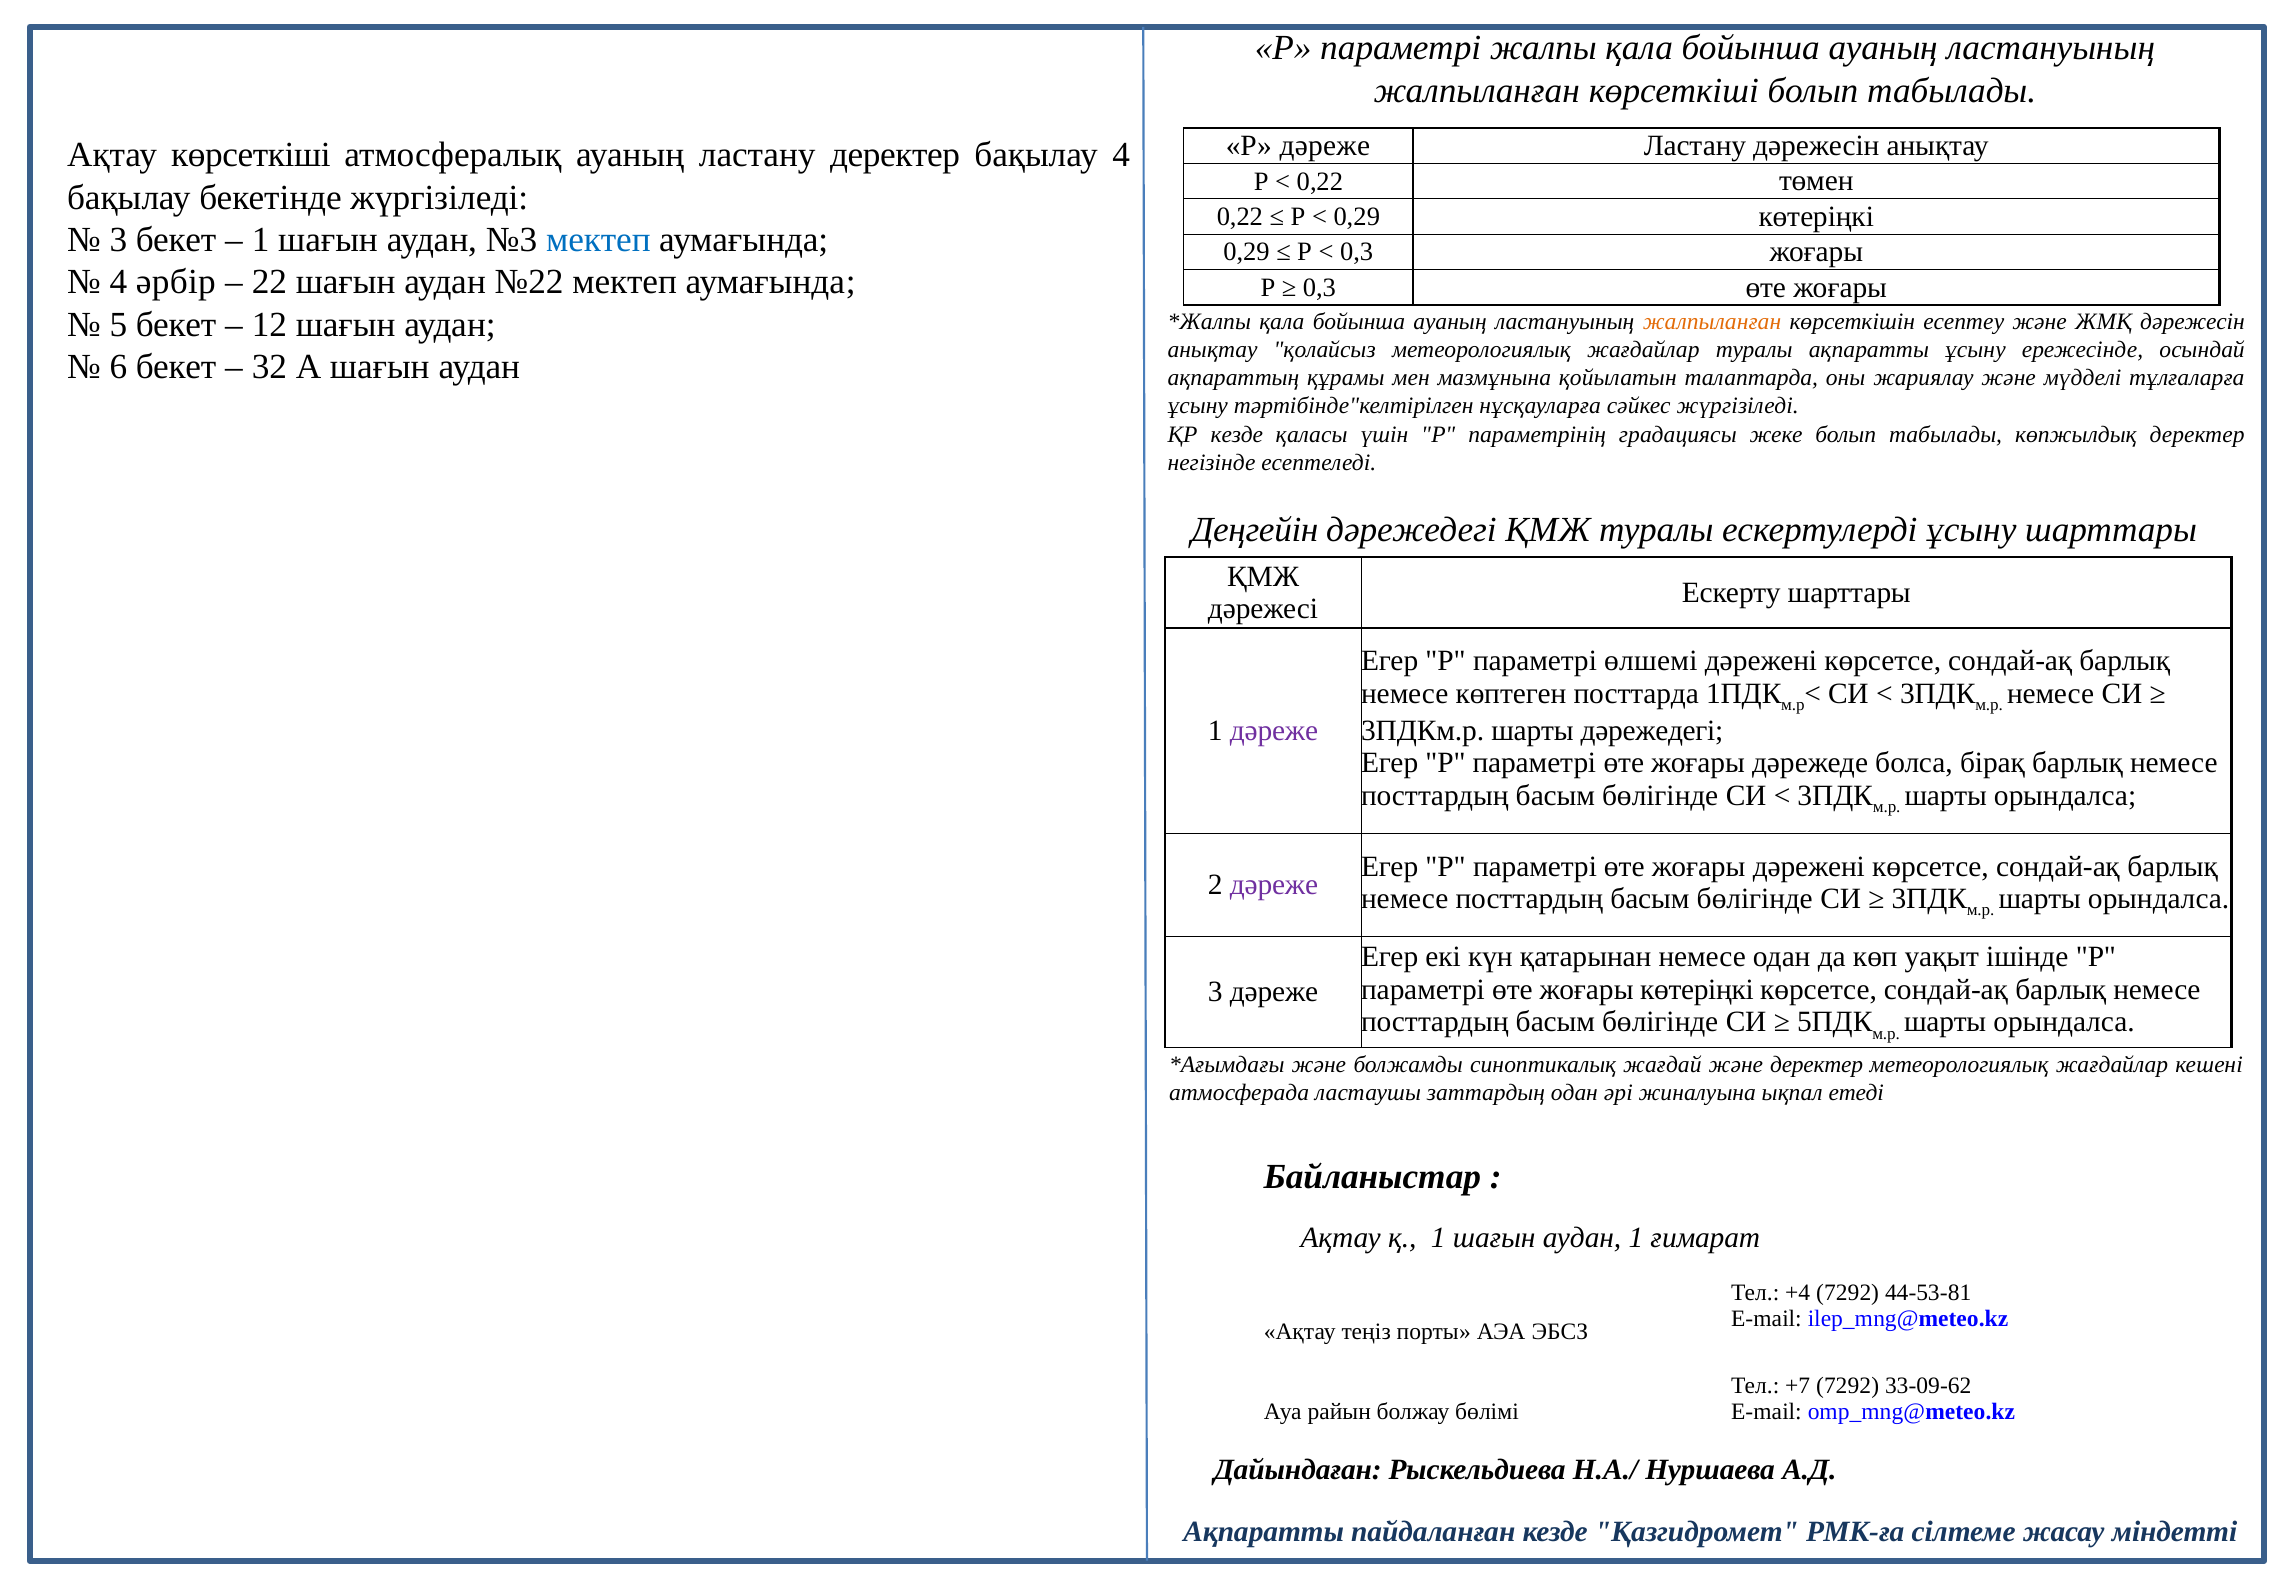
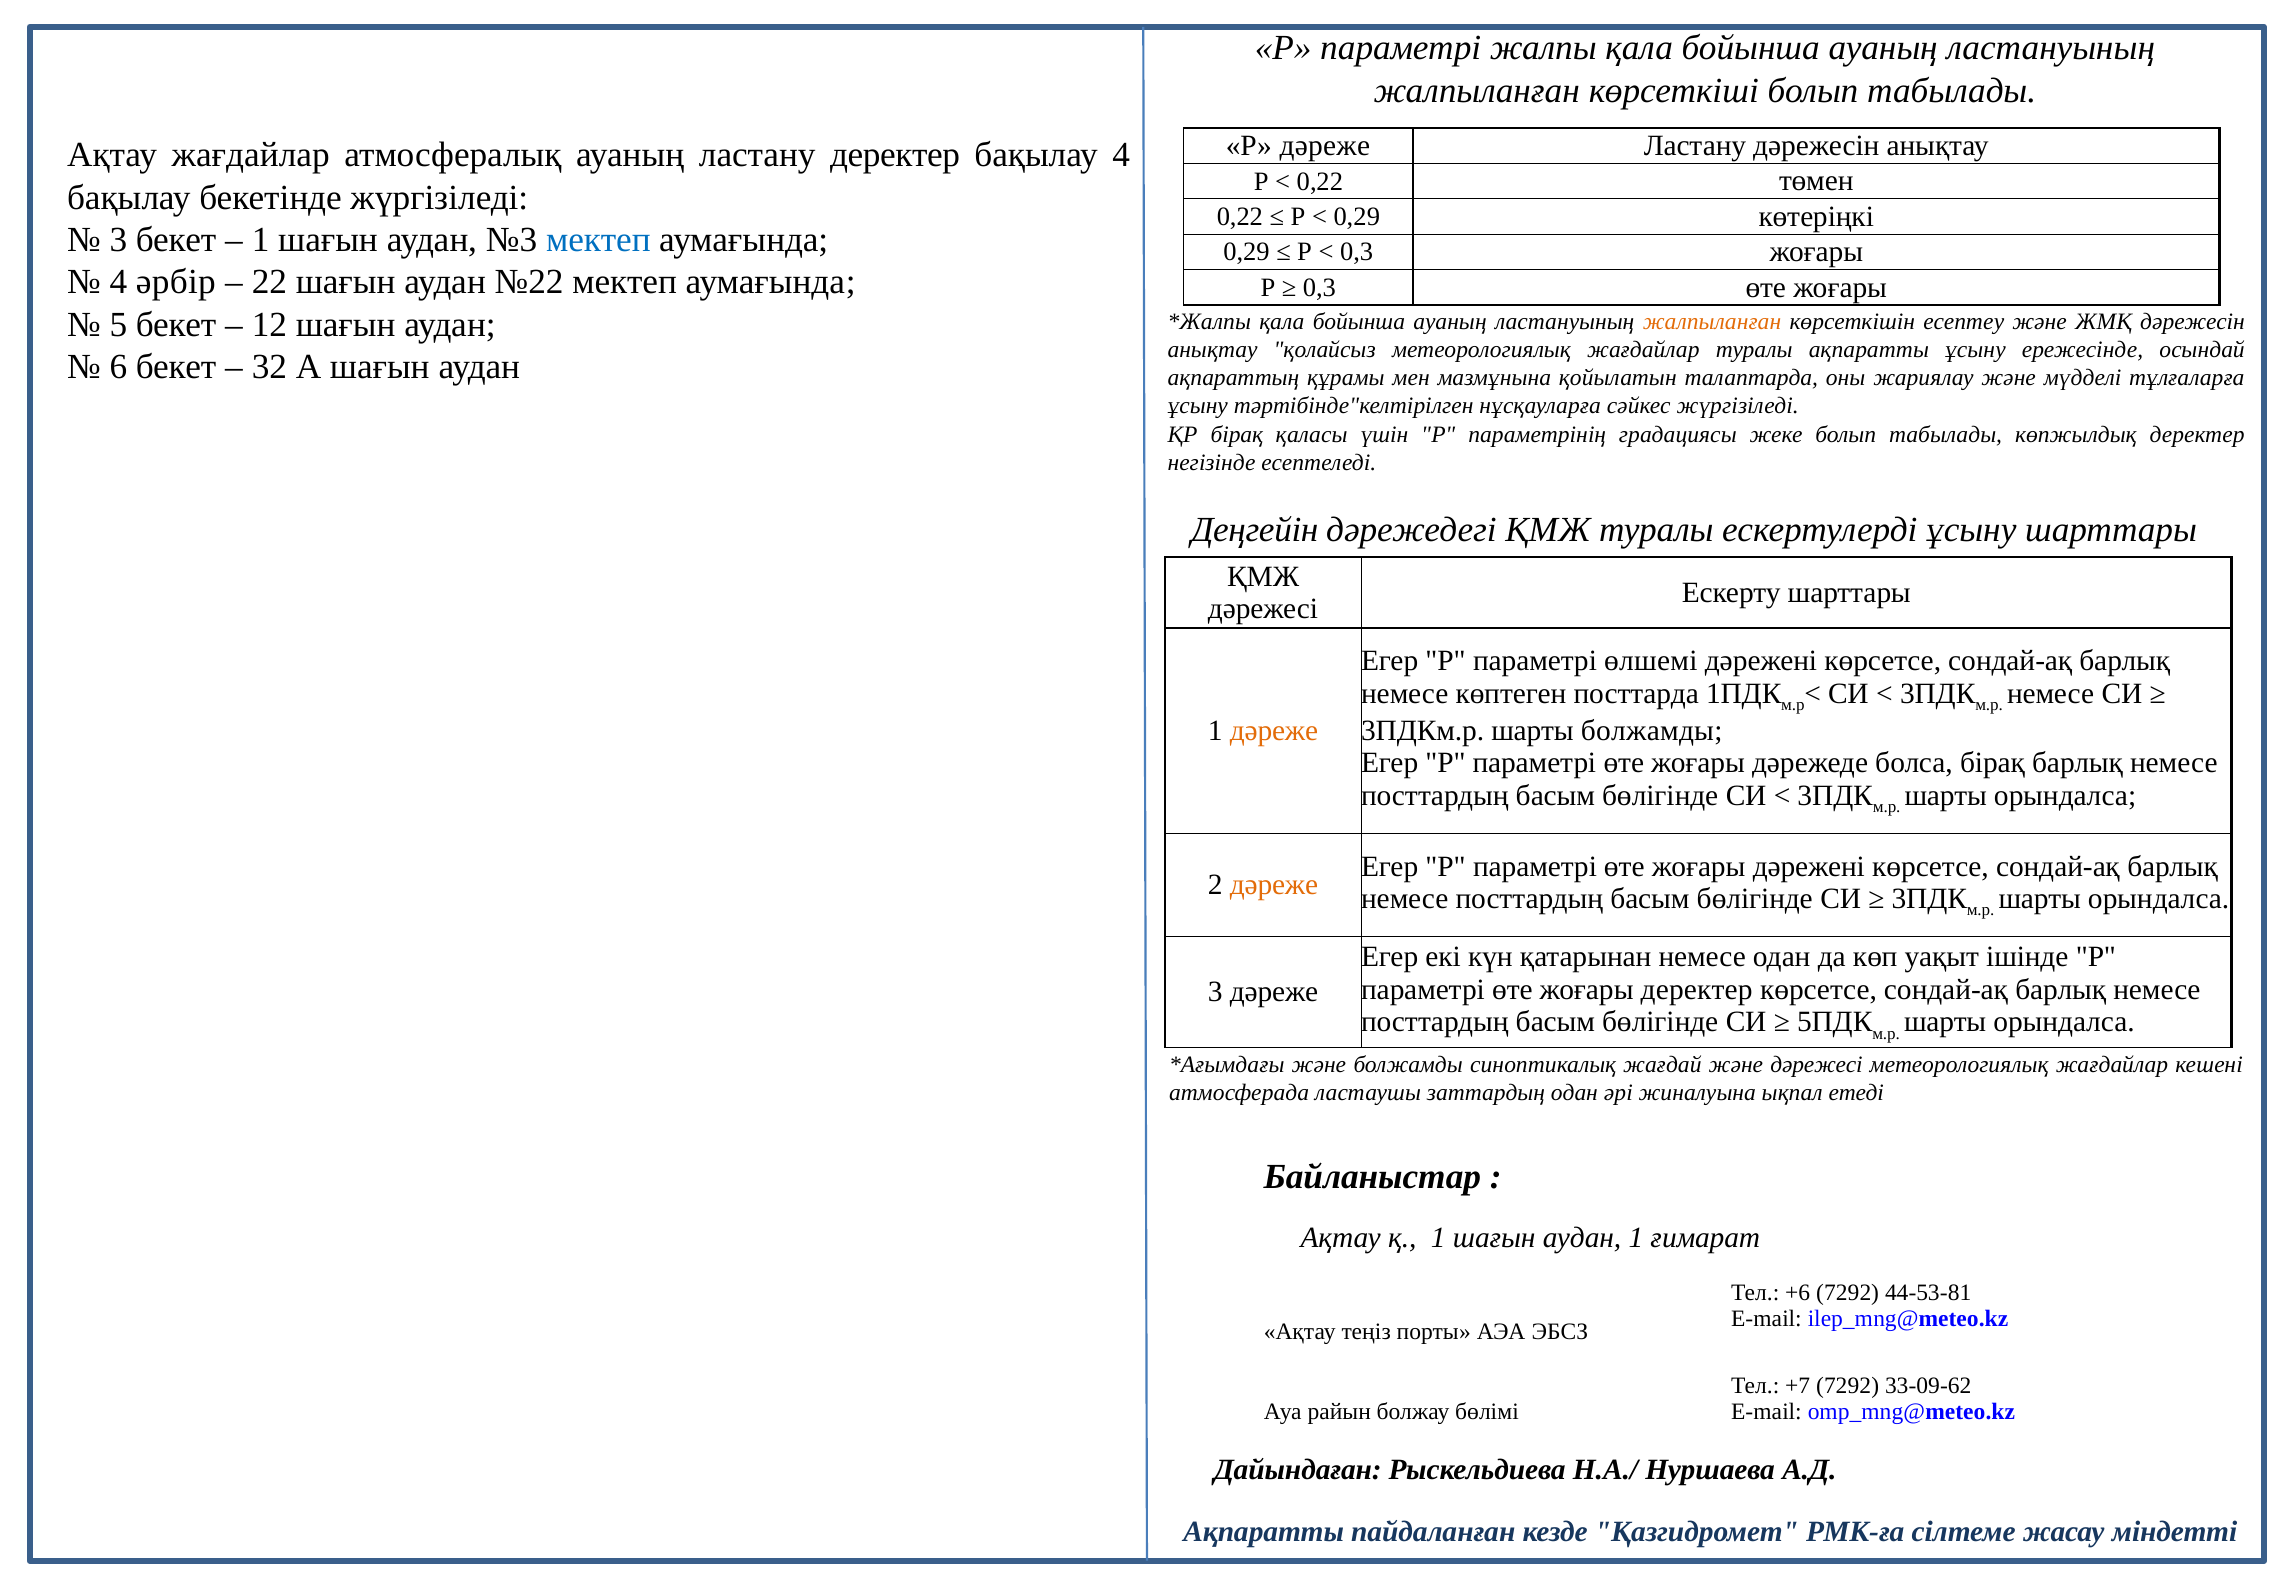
Ақтау көрсеткіші: көрсеткіші -> жағдайлар (251, 155)
ҚР кезде: кезде -> бірақ (1237, 434)
дәреже colour: purple -> orange (1274, 731)
шарты дәрежедегі: дәрежедегі -> болжамды (1652, 731)
дәреже colour: purple -> orange (1274, 885)
жоғары көтеріңкі: көтеріңкі -> деректер (1697, 990)
және деректер: деректер -> дәрежесі (1817, 1065)
+4: +4 -> +6 (1798, 1293)
